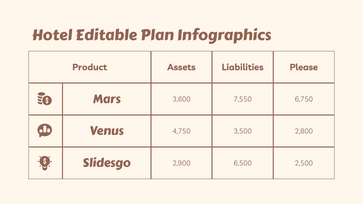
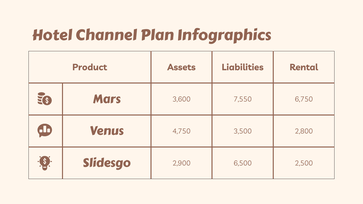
Editable: Editable -> Channel (106, 35)
Please: Please -> Rental (304, 68)
